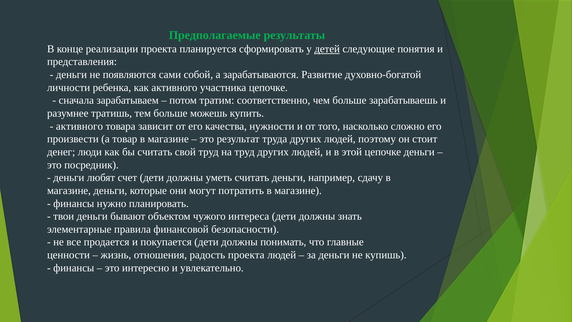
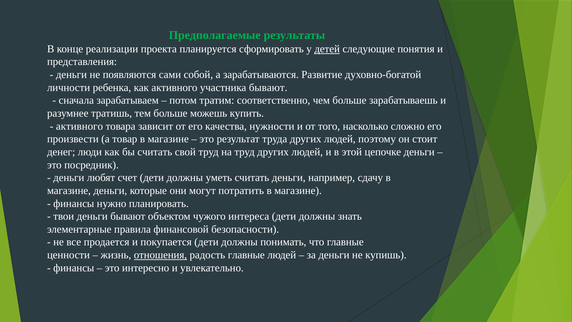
участника цепочке: цепочке -> бывают (268, 87)
отношения underline: none -> present (160, 255)
радость проекта: проекта -> главные (246, 255)
